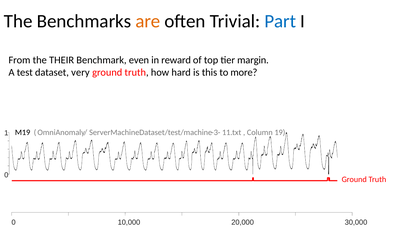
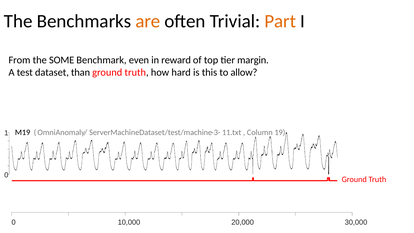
Part colour: blue -> orange (280, 21)
THEIR: THEIR -> SOME (62, 60)
very: very -> than (81, 72)
more: more -> allow (244, 72)
